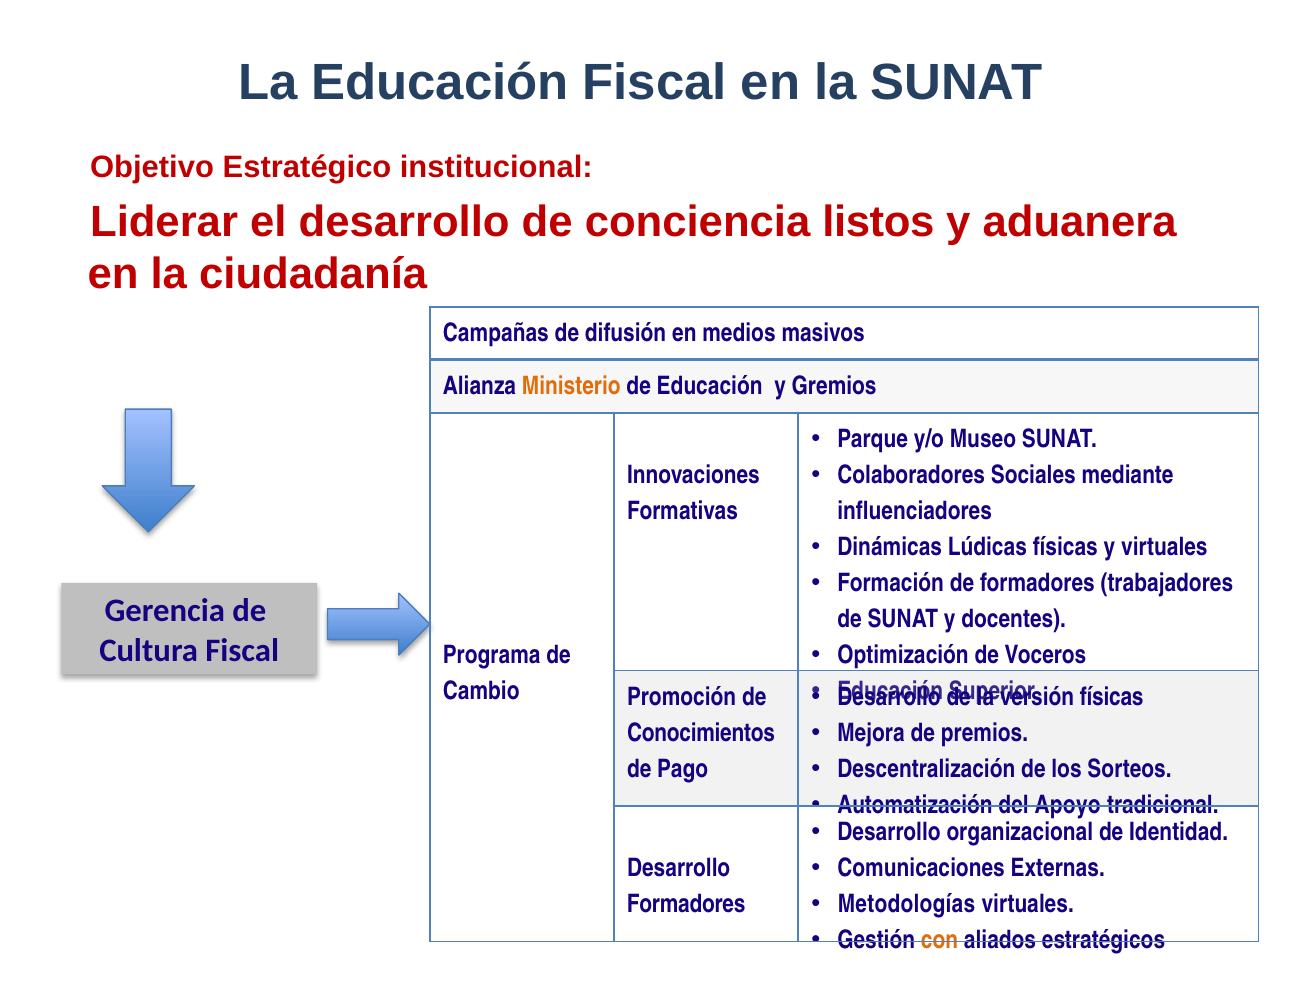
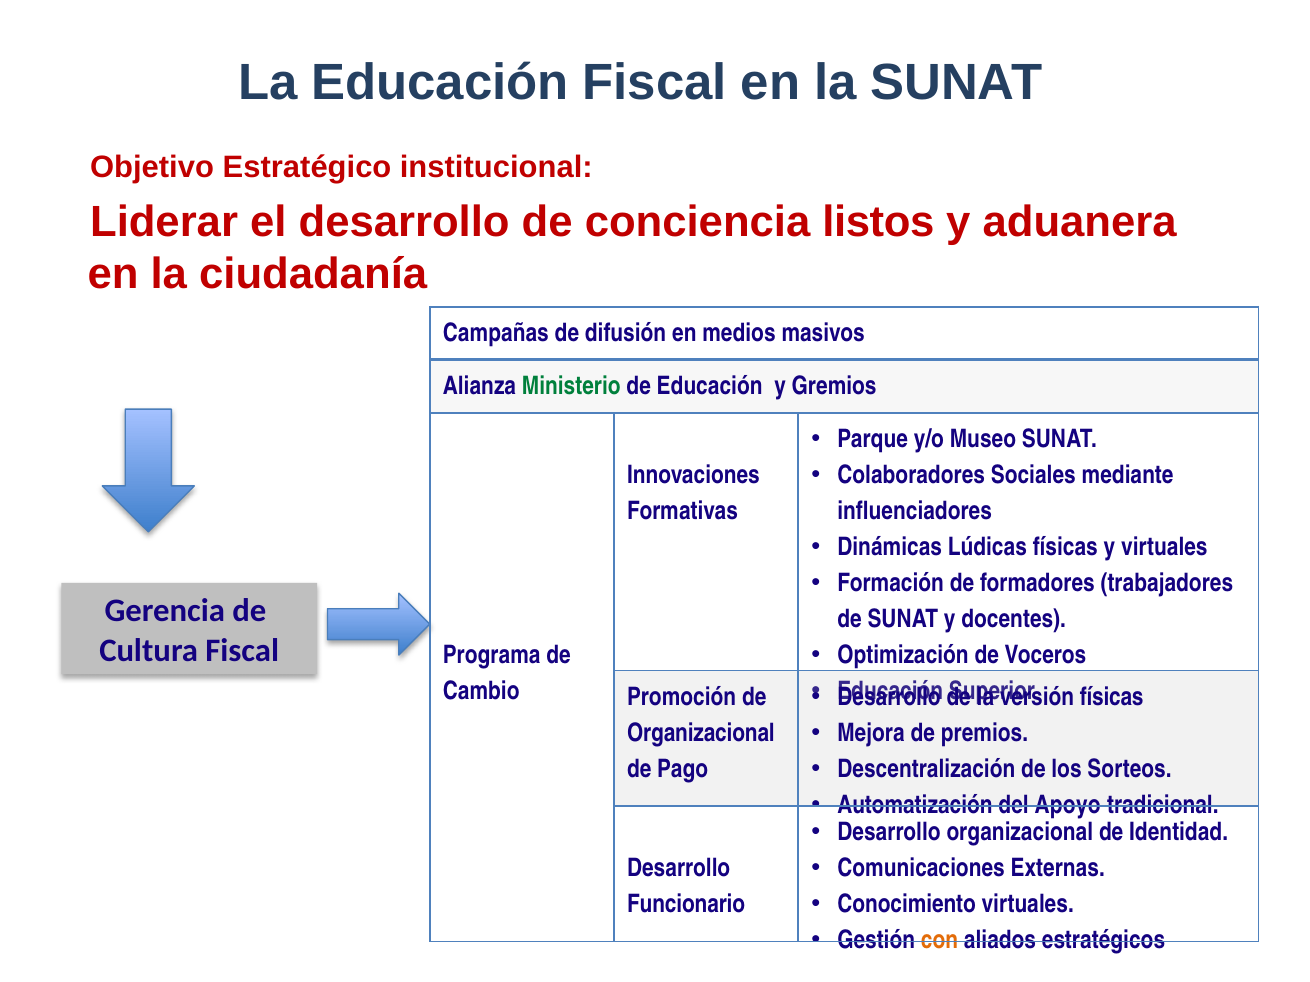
Ministerio colour: orange -> green (571, 386)
Conocimientos: Conocimientos -> Organizacional (701, 733)
Metodologías: Metodologías -> Conocimiento (907, 905)
Formadores: Formadores -> Funcionario (686, 905)
